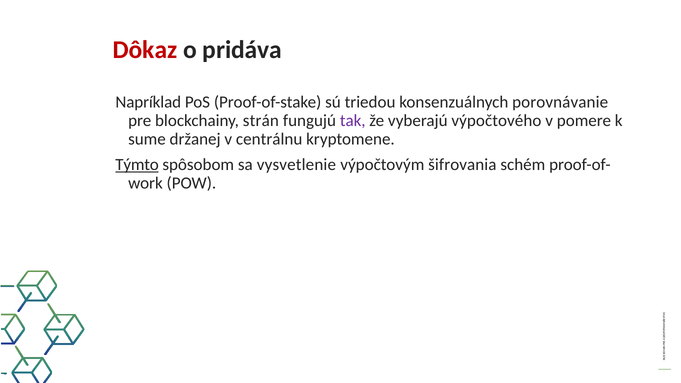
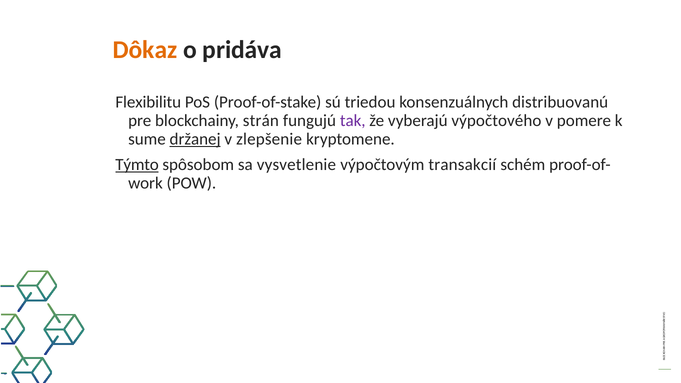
Dôkaz colour: red -> orange (145, 50)
Napríklad: Napríklad -> Flexibilitu (148, 102)
porovnávanie: porovnávanie -> distribuovanú (560, 102)
držanej underline: none -> present (195, 139)
centrálnu: centrálnu -> zlepšenie (269, 139)
šifrovania: šifrovania -> transakcií (462, 165)
